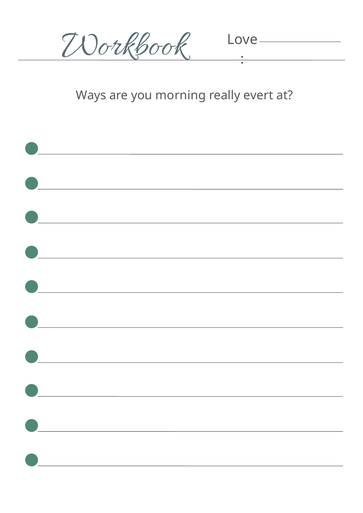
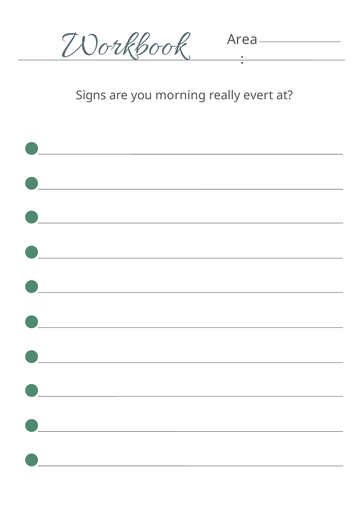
Love: Love -> Area (242, 40)
Ways: Ways -> Signs (91, 95)
